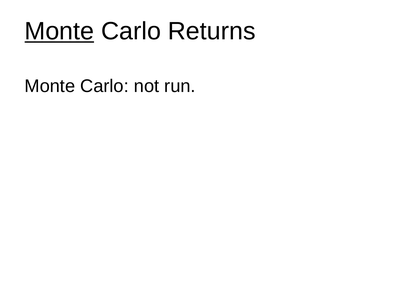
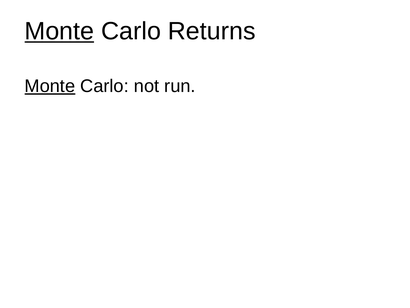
Monte underline: none -> present (50, 86)
